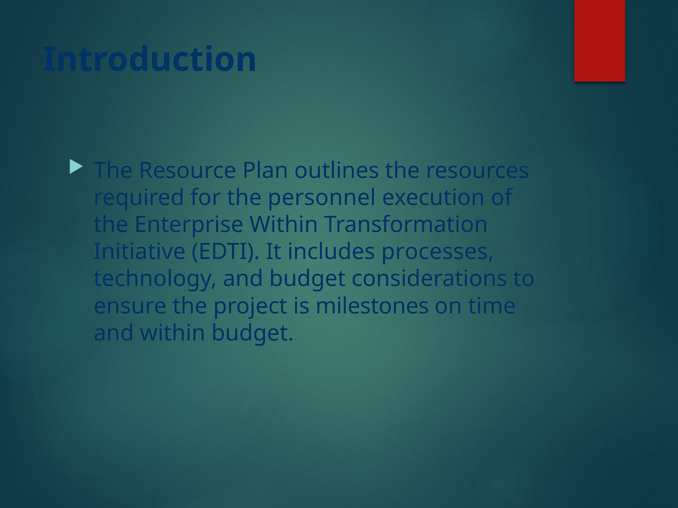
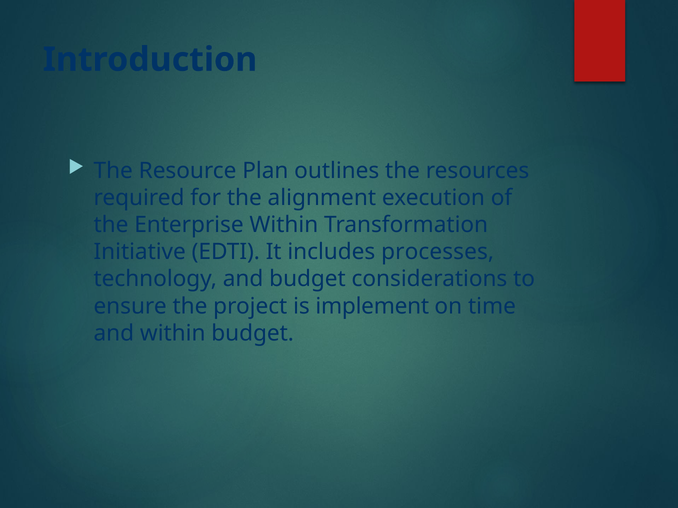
personnel: personnel -> alignment (322, 198)
milestones: milestones -> implement (372, 306)
